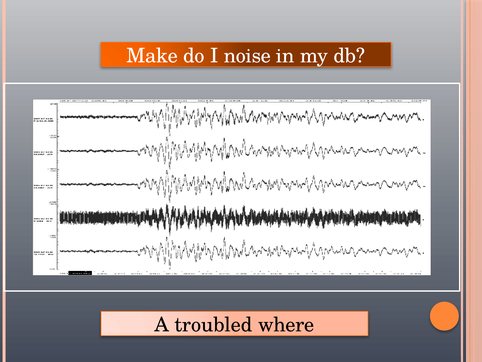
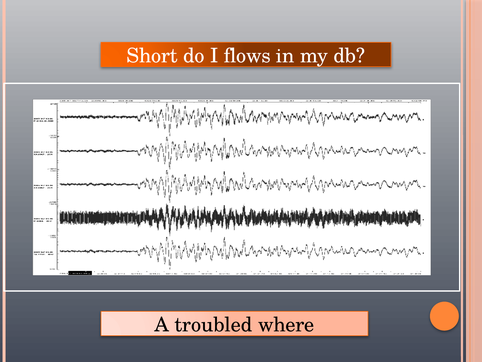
Make: Make -> Short (152, 56)
noise: noise -> flows (247, 56)
